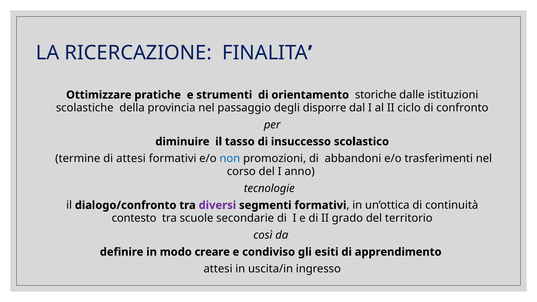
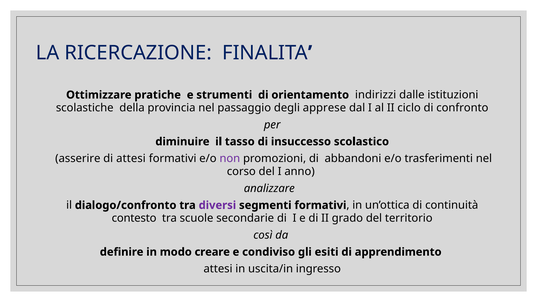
storiche: storiche -> indirizzi (376, 95)
disporre: disporre -> apprese (324, 108)
termine: termine -> asserire (78, 159)
non colour: blue -> purple (230, 159)
tecnologie: tecnologie -> analizzare (269, 188)
